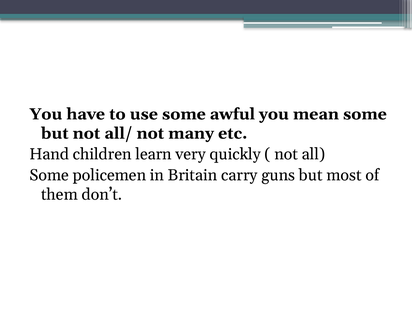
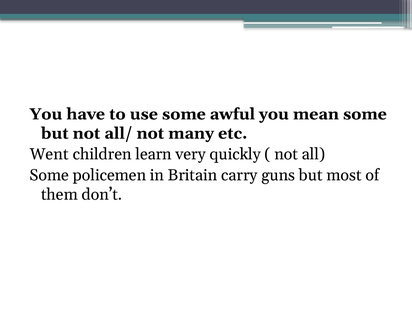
Hand: Hand -> Went (49, 154)
